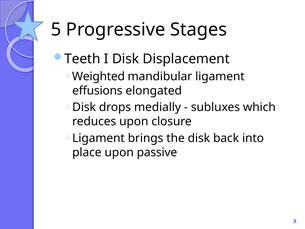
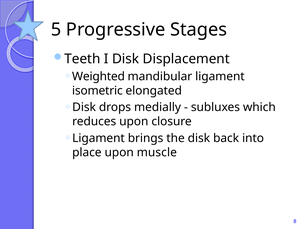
effusions: effusions -> isometric (97, 91)
passive: passive -> muscle (157, 152)
